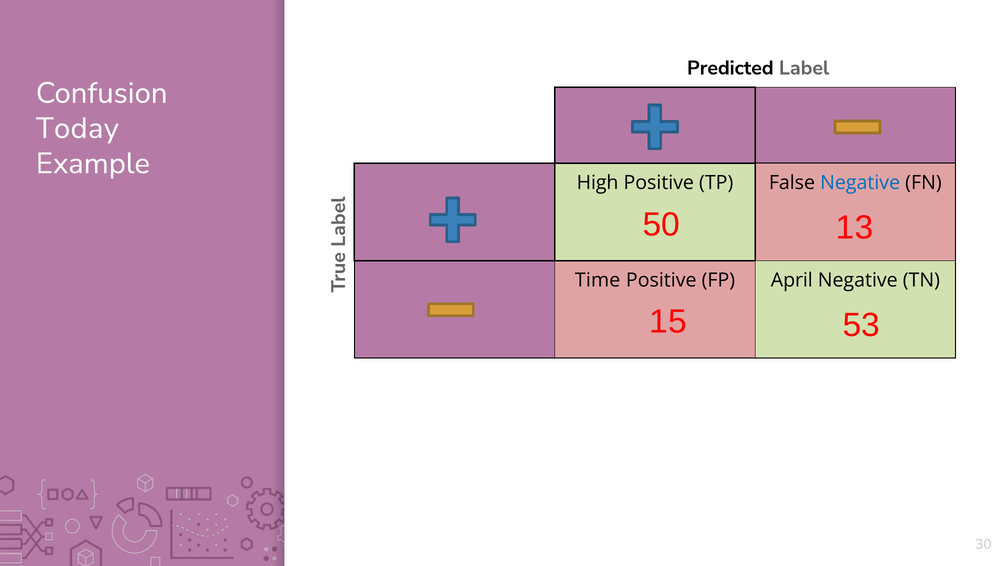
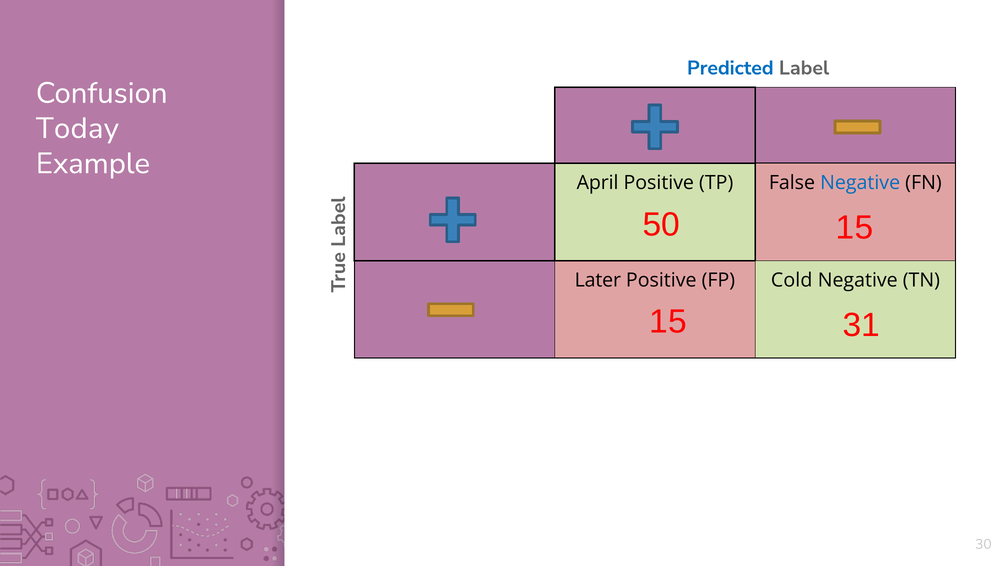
Predicted colour: black -> blue (730, 68)
High: High -> April (598, 183)
50 13: 13 -> 15 (855, 228)
Time: Time -> Later (598, 280)
April: April -> Cold (792, 280)
53: 53 -> 31 (861, 325)
